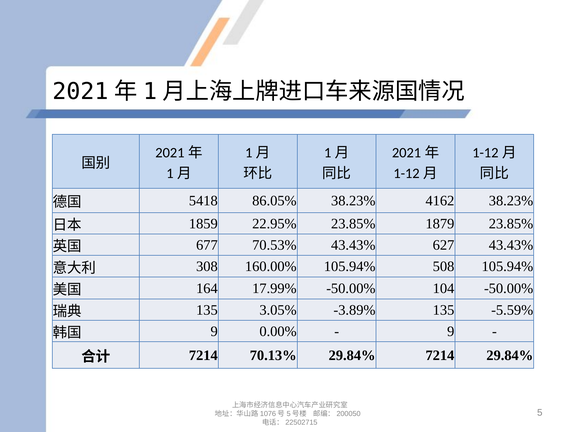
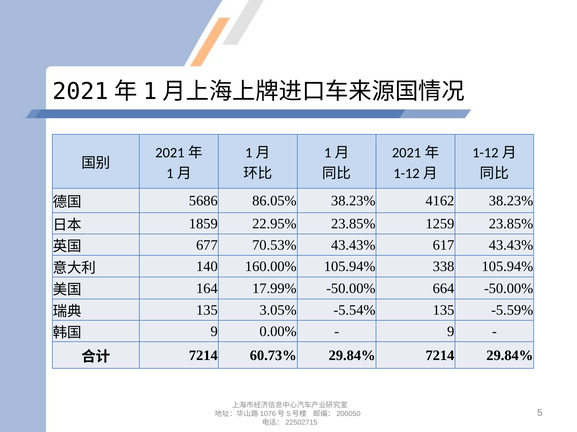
5418: 5418 -> 5686 (203, 201)
1879: 1879 -> 1259 (440, 224)
627: 627 -> 617 (444, 246)
308: 308 -> 140 (207, 267)
508: 508 -> 338 (444, 267)
104: 104 -> 664 (444, 289)
-3.89%: -3.89% -> -5.54% (354, 311)
70.13%: 70.13% -> 60.73% (273, 356)
